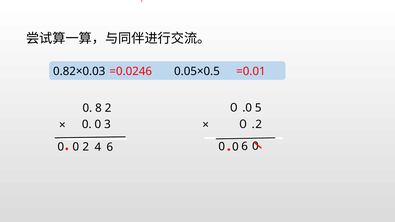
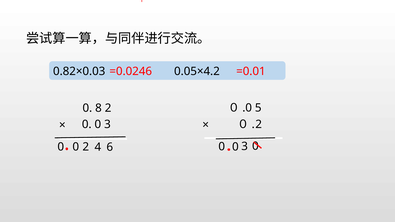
0.05×0.5: 0.05×0.5 -> 0.05×4.2 (197, 71)
2 6: 6 -> 3 (245, 146)
